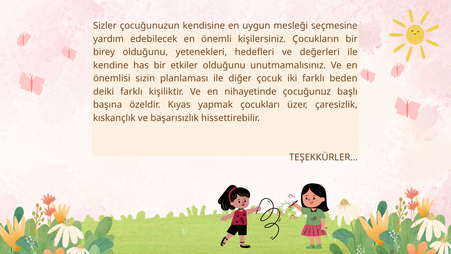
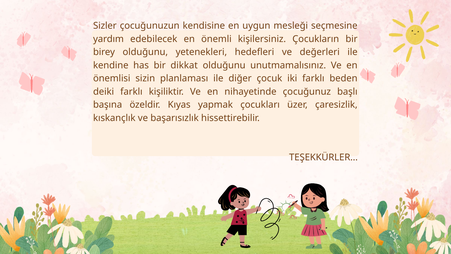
etkiler: etkiler -> dikkat (184, 65)
